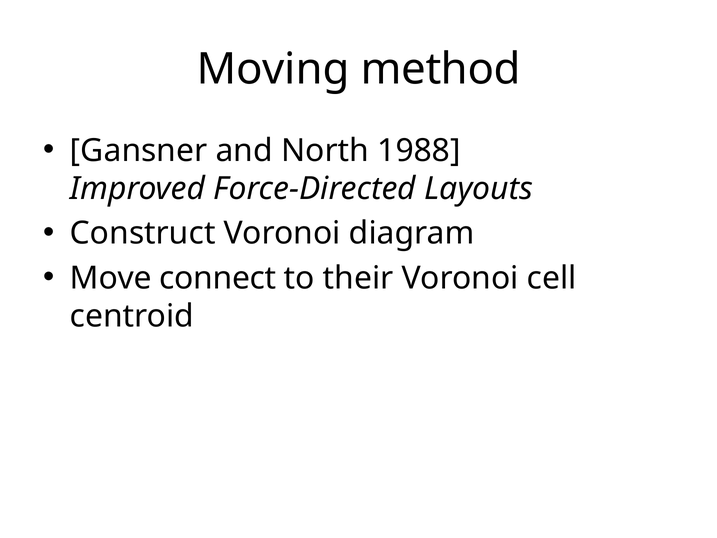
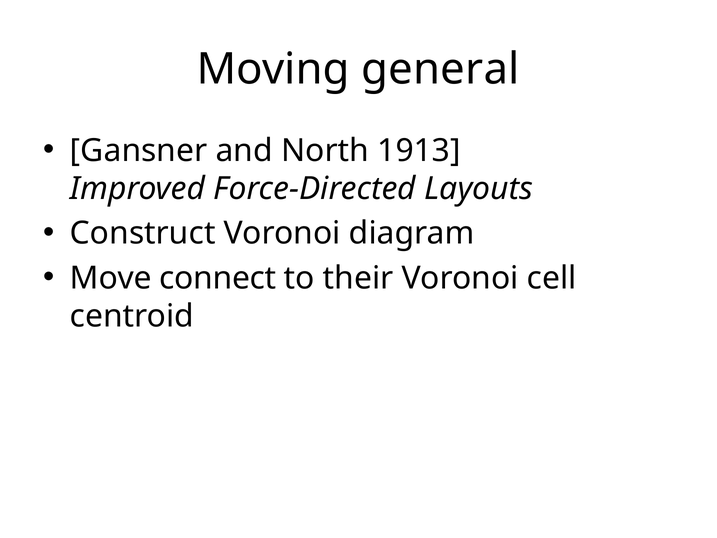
method: method -> general (440, 69)
1988: 1988 -> 1913 (419, 150)
